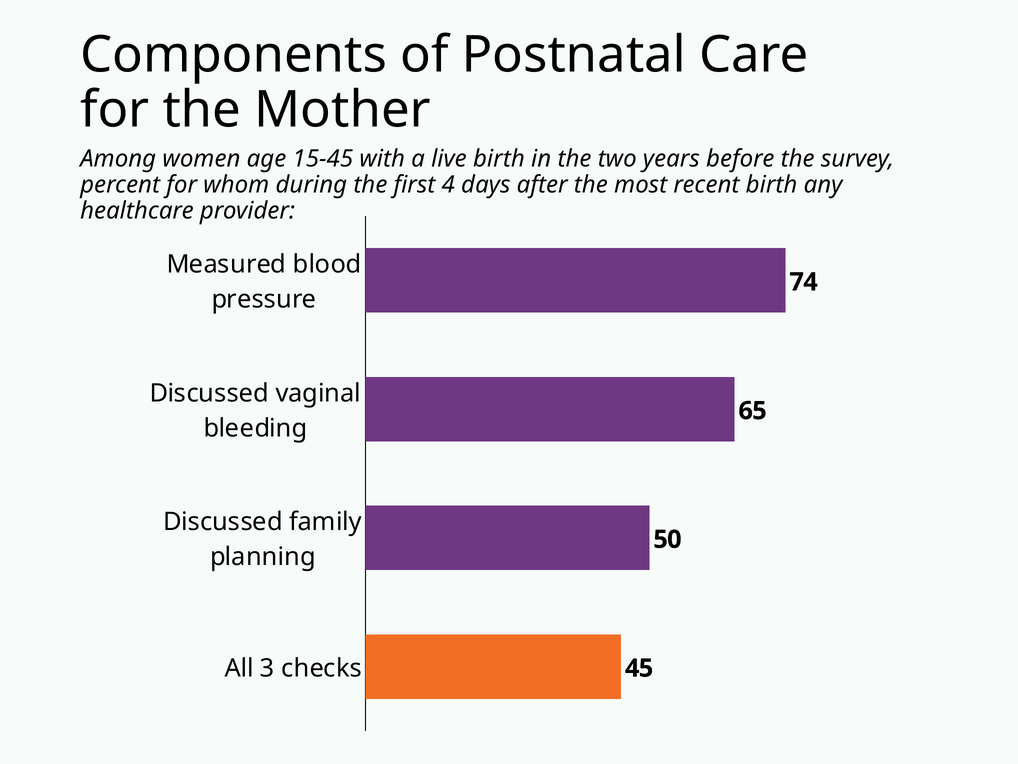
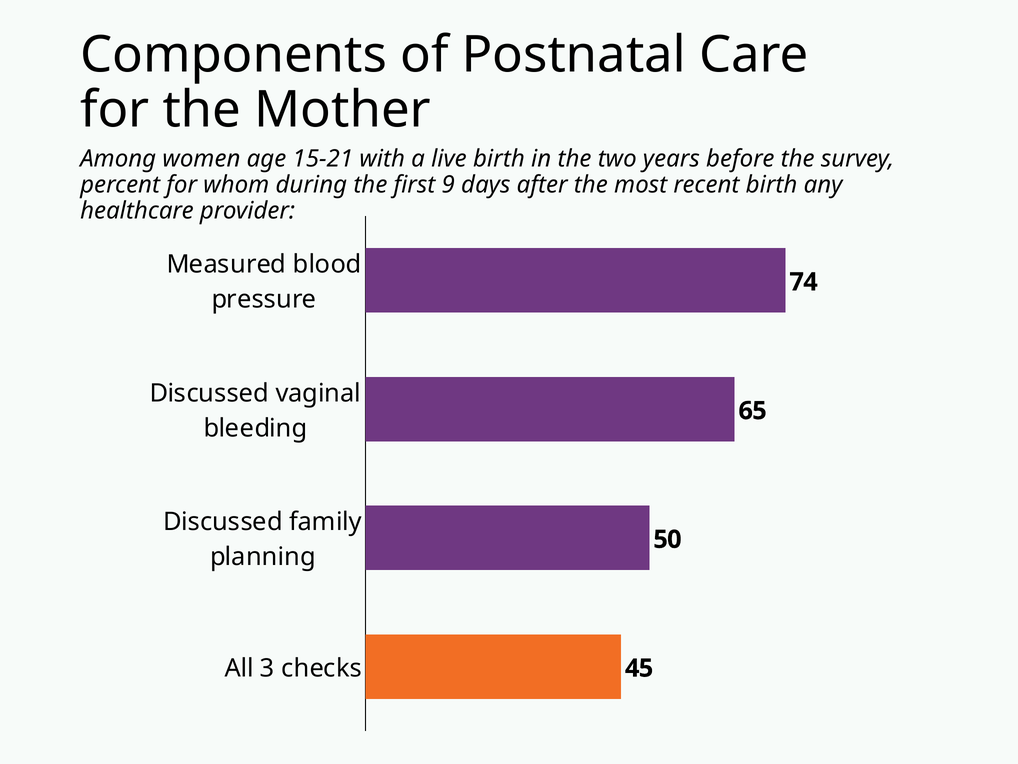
15-45: 15-45 -> 15-21 (323, 159)
4: 4 -> 9 (448, 184)
